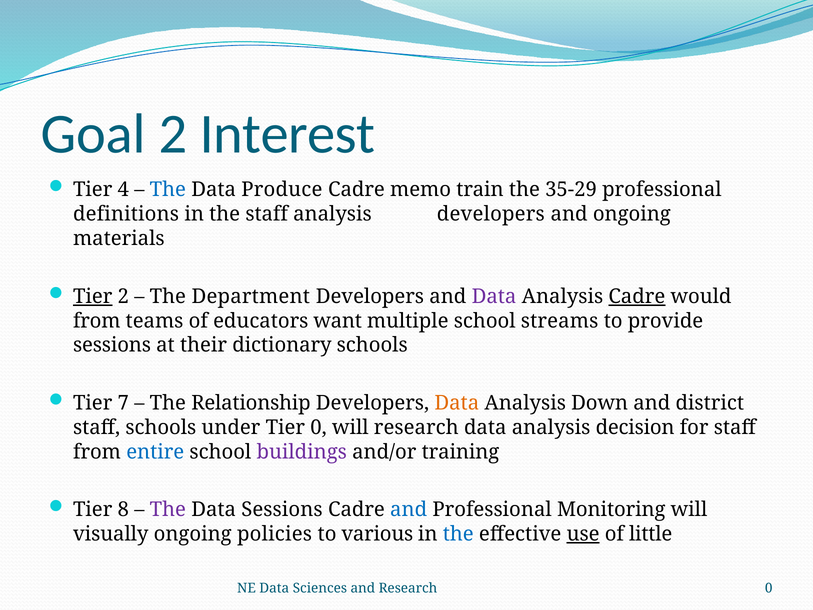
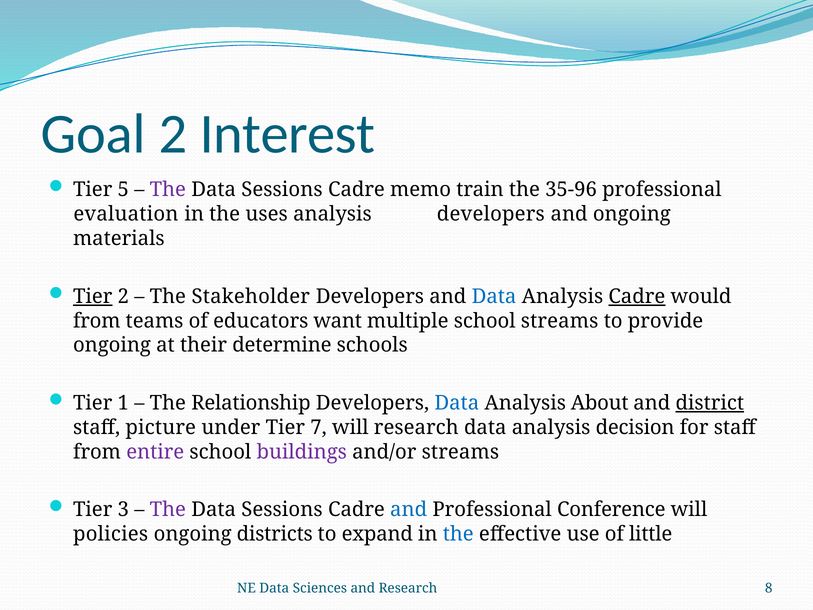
4: 4 -> 5 (123, 190)
The colour: blue -> purple (168, 190)
Produce: Produce -> Sessions (282, 190)
35-29: 35-29 -> 35-96 (571, 190)
definitions: definitions -> evaluation (126, 214)
the staff: staff -> uses (267, 214)
Department: Department -> Stakeholder (251, 296)
Data colour: purple -> blue (494, 296)
sessions: sessions -> ongoing (112, 345)
dictionary: dictionary -> determine (282, 345)
7: 7 -> 1 (123, 403)
Data colour: orange -> blue (457, 403)
Down: Down -> About (600, 403)
district underline: none -> present (710, 403)
staff schools: schools -> picture (161, 427)
Tier 0: 0 -> 7 (319, 427)
entire colour: blue -> purple (155, 452)
and/or training: training -> streams (460, 452)
8: 8 -> 3 (123, 509)
Monitoring: Monitoring -> Conference (611, 509)
visually: visually -> policies (111, 534)
policies: policies -> districts (275, 534)
various: various -> expand (377, 534)
use underline: present -> none (583, 534)
Research 0: 0 -> 8 (769, 588)
